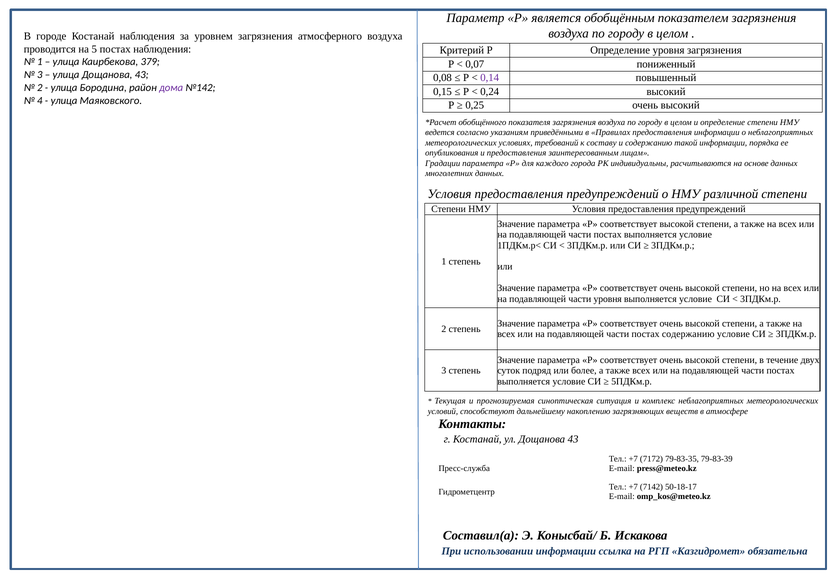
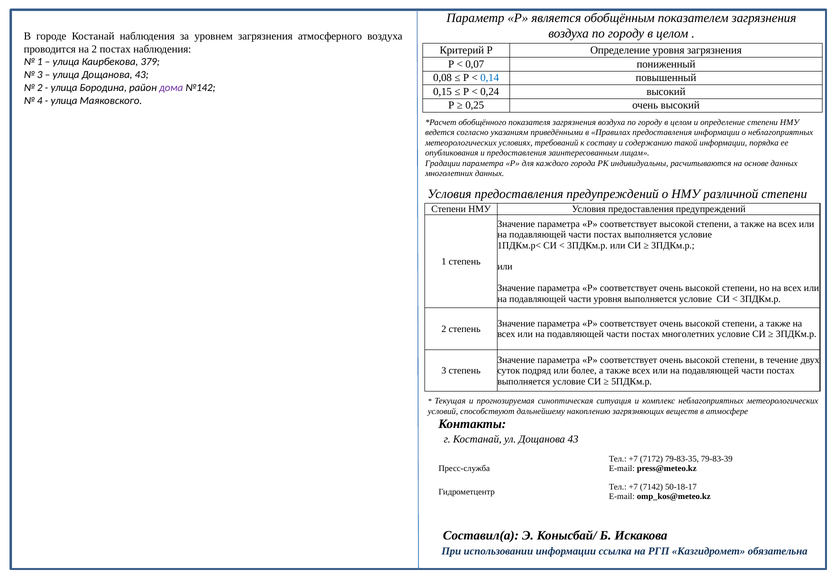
на 5: 5 -> 2 (94, 49)
0,14 colour: purple -> blue (490, 78)
постах содержанию: содержанию -> многолетних (688, 334)
